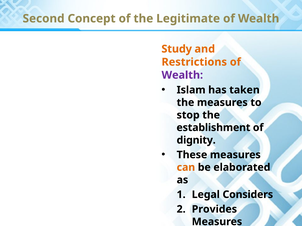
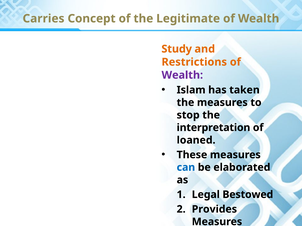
Second: Second -> Carries (44, 19)
establishment: establishment -> interpretation (213, 128)
dignity: dignity -> loaned (196, 140)
can colour: orange -> blue (186, 168)
Considers: Considers -> Bestowed (248, 195)
